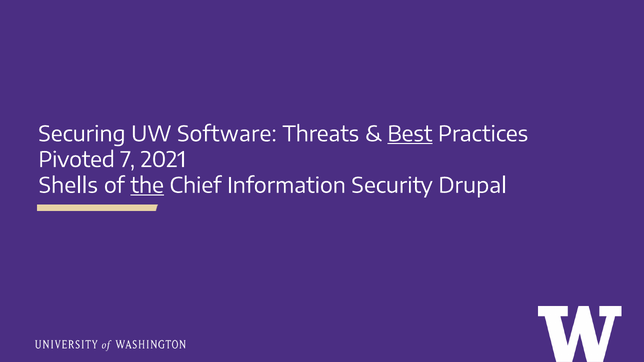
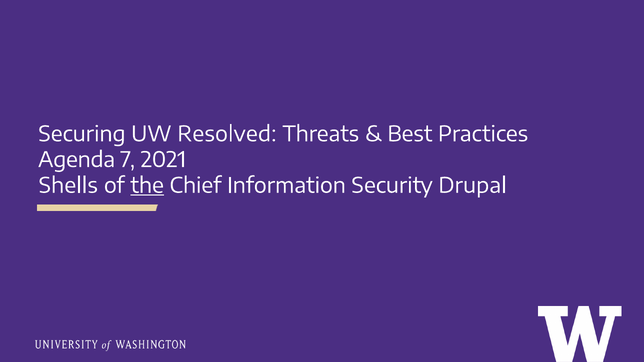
Software: Software -> Resolved (227, 134)
Best underline: present -> none (410, 134)
Pivoted: Pivoted -> Agenda (77, 160)
